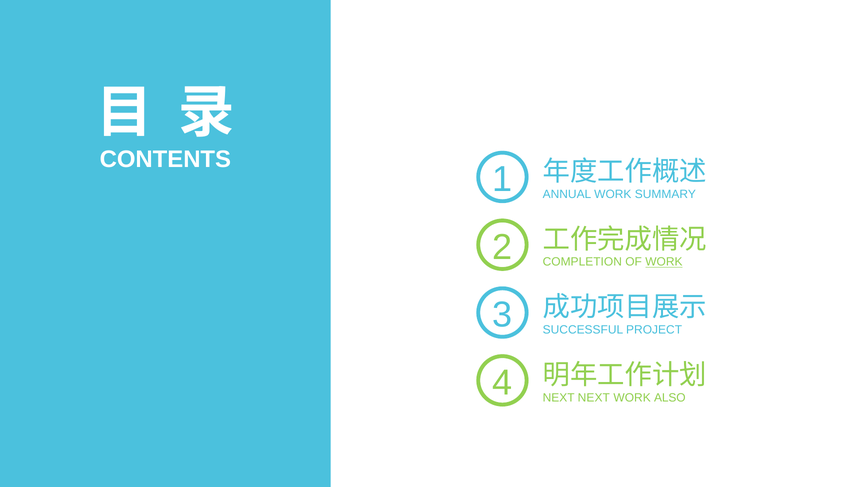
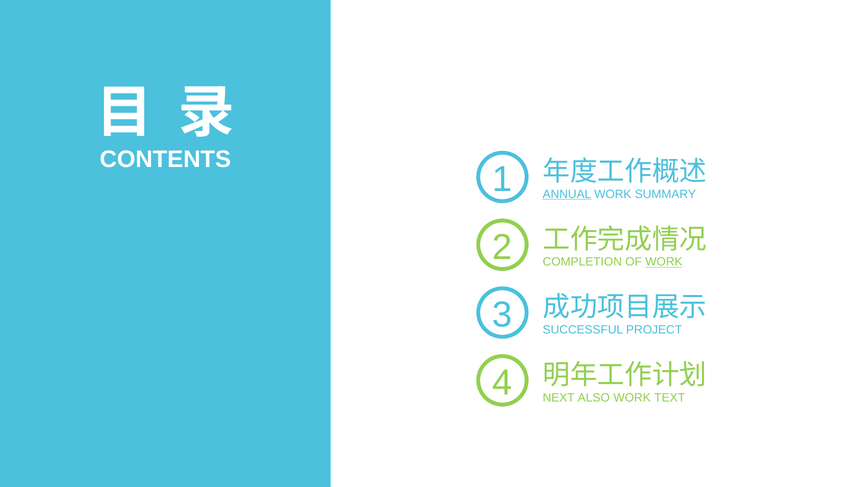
ANNUAL underline: none -> present (567, 194)
NEXT NEXT: NEXT -> ALSO (594, 397)
ALSO: ALSO -> TEXT (670, 397)
